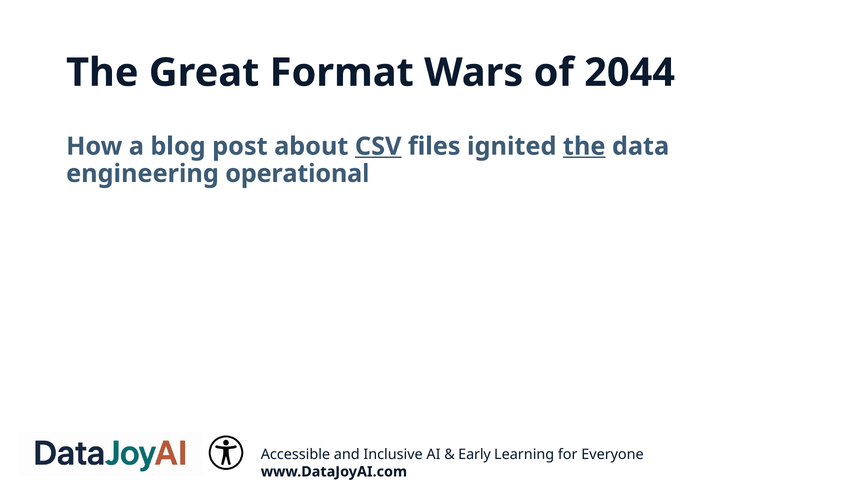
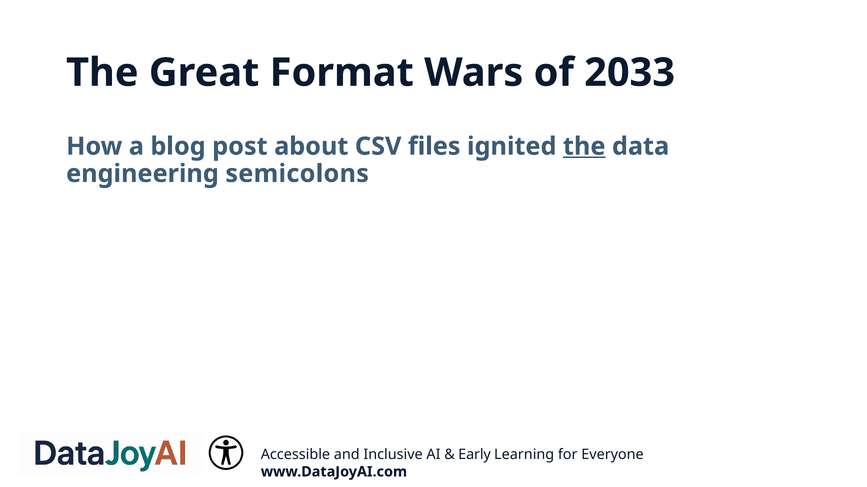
2044: 2044 -> 2033 (630, 73)
CSV underline: present -> none (378, 147)
operational: operational -> semicolons (297, 174)
